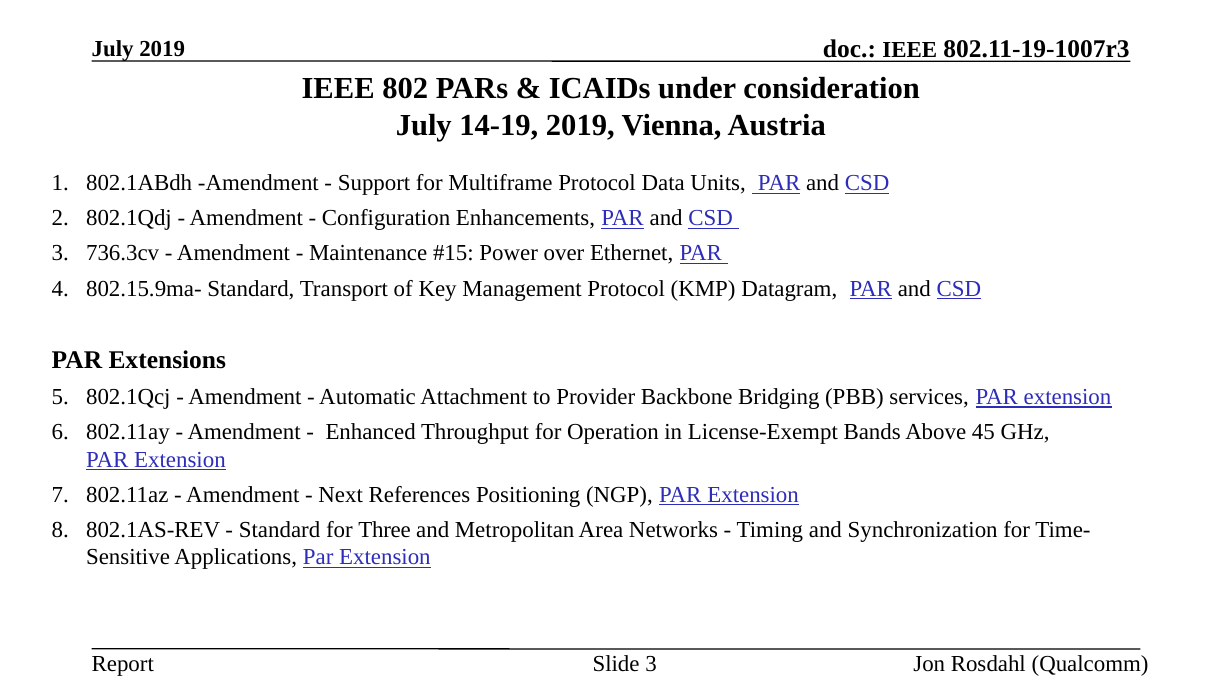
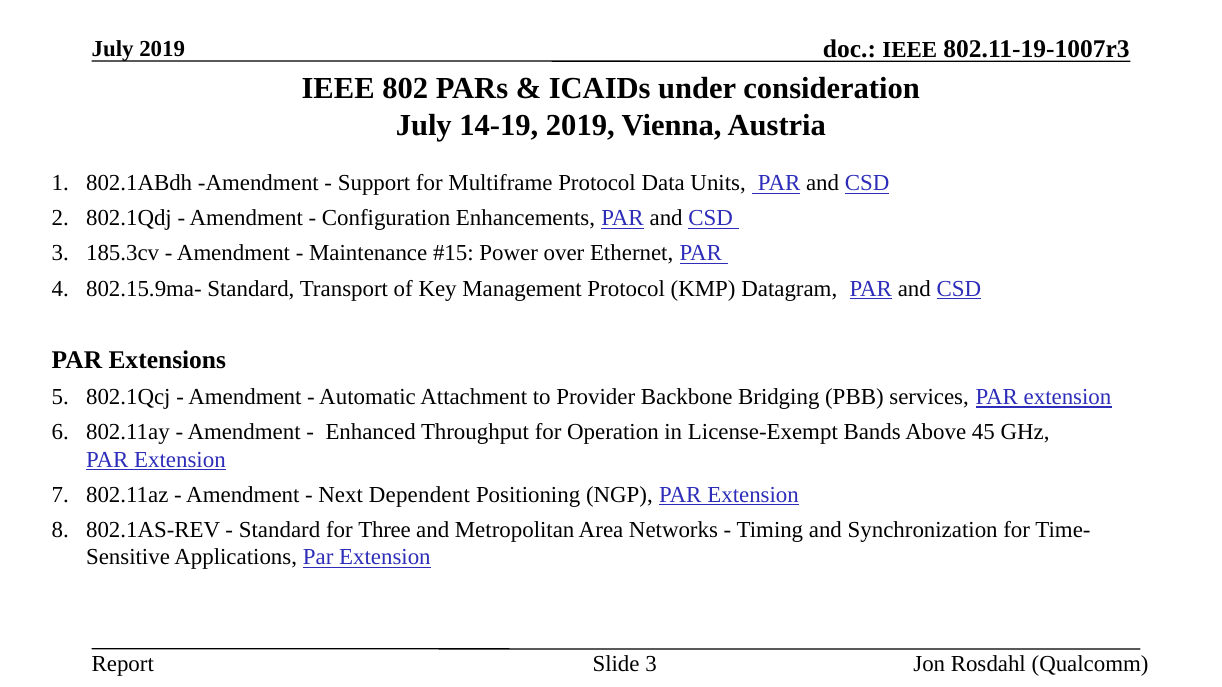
736.3cv: 736.3cv -> 185.3cv (123, 253)
References: References -> Dependent (419, 495)
